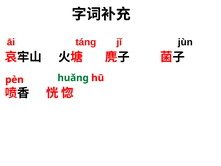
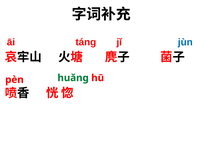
jùn colour: black -> blue (185, 42)
